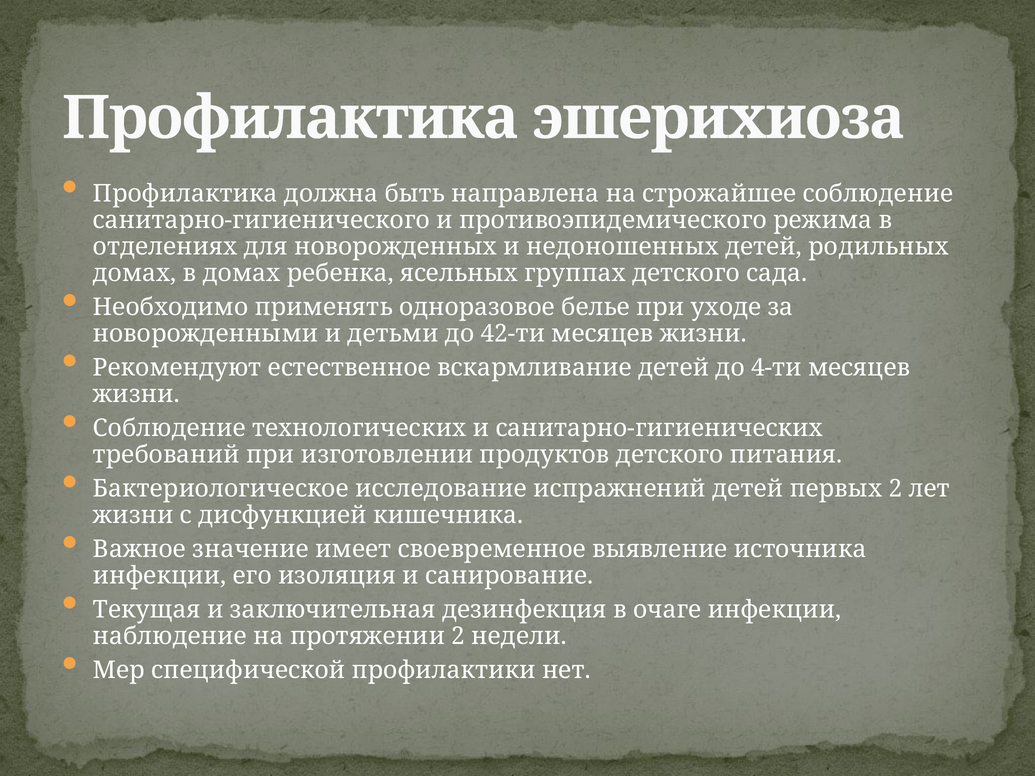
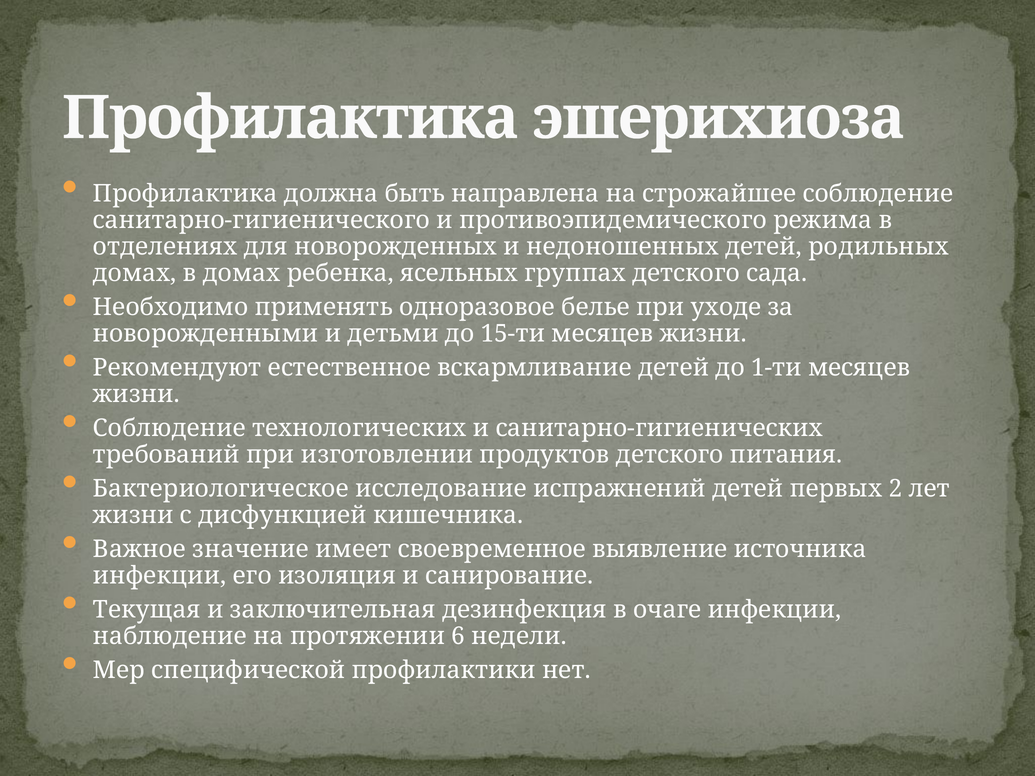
42-ти: 42-ти -> 15-ти (513, 334)
4-ти: 4-ти -> 1-ти (776, 368)
протяжении 2: 2 -> 6 (458, 636)
